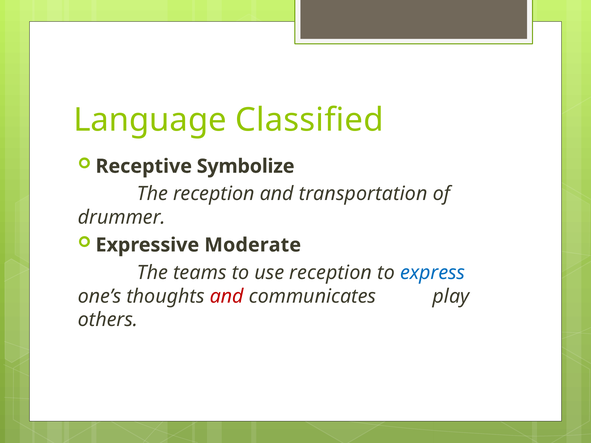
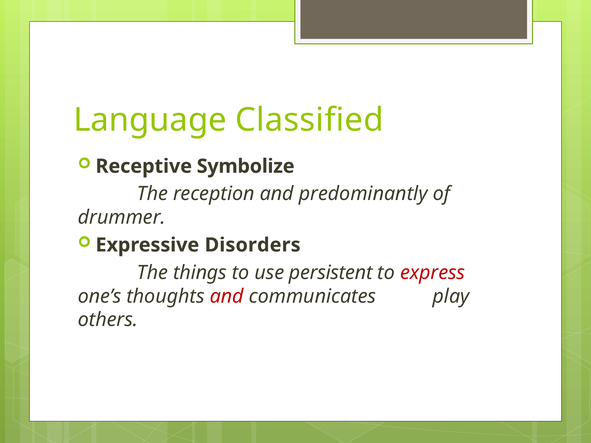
transportation: transportation -> predominantly (363, 194)
Moderate: Moderate -> Disorders (253, 245)
teams: teams -> things (200, 273)
use reception: reception -> persistent (331, 273)
express colour: blue -> red (433, 273)
